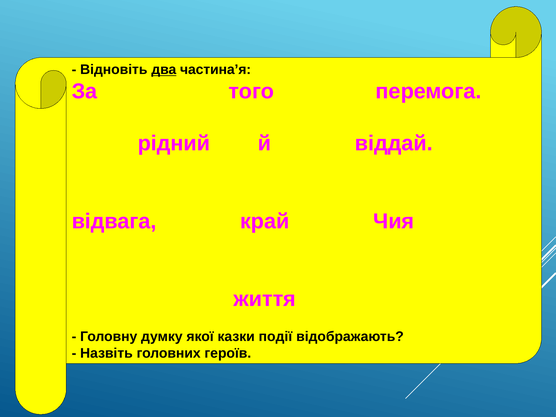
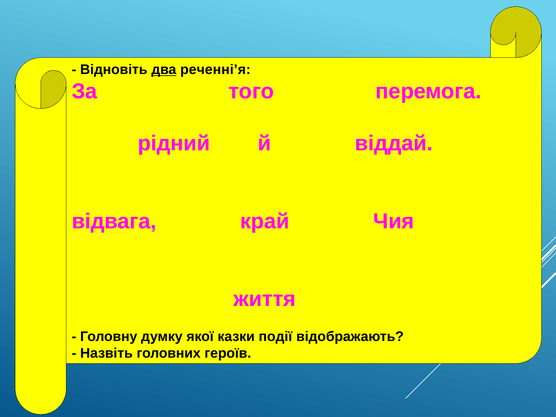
частина’я: частина’я -> реченні’я (215, 70)
